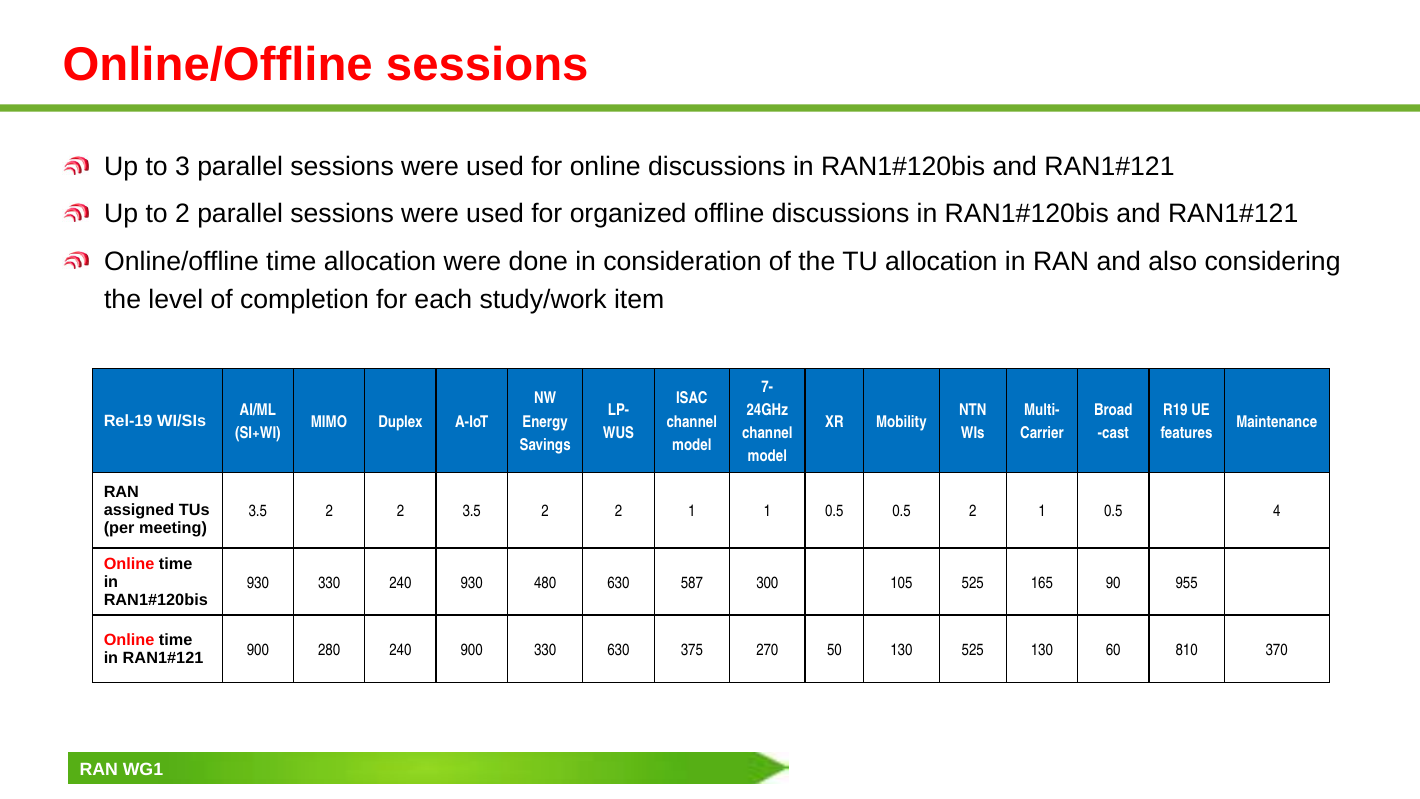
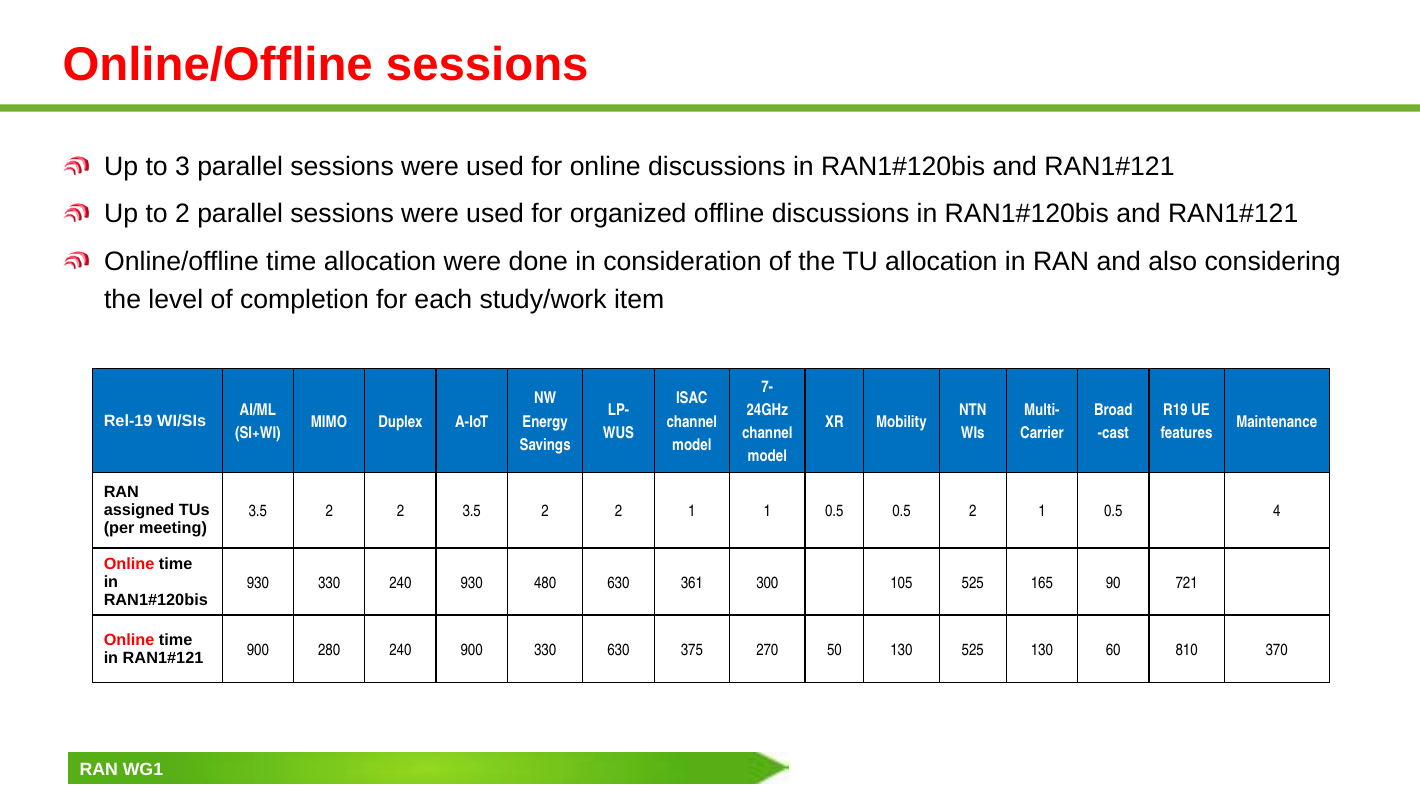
587: 587 -> 361 (692, 582)
955: 955 -> 721 (1187, 582)
